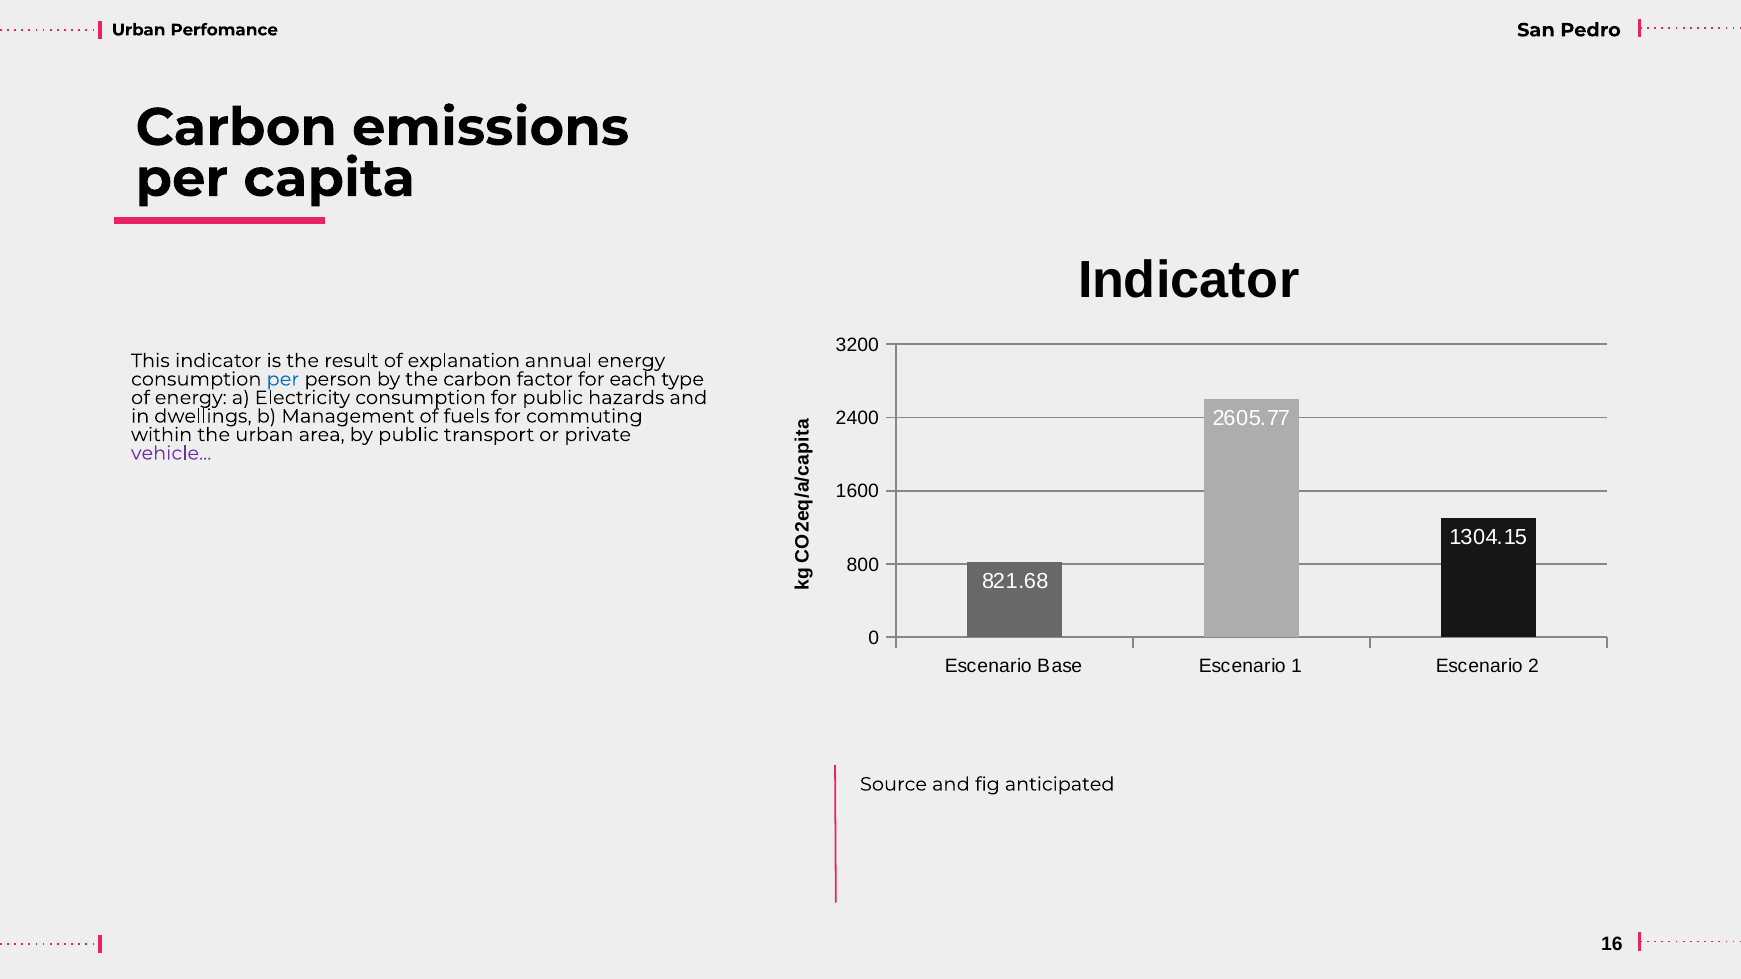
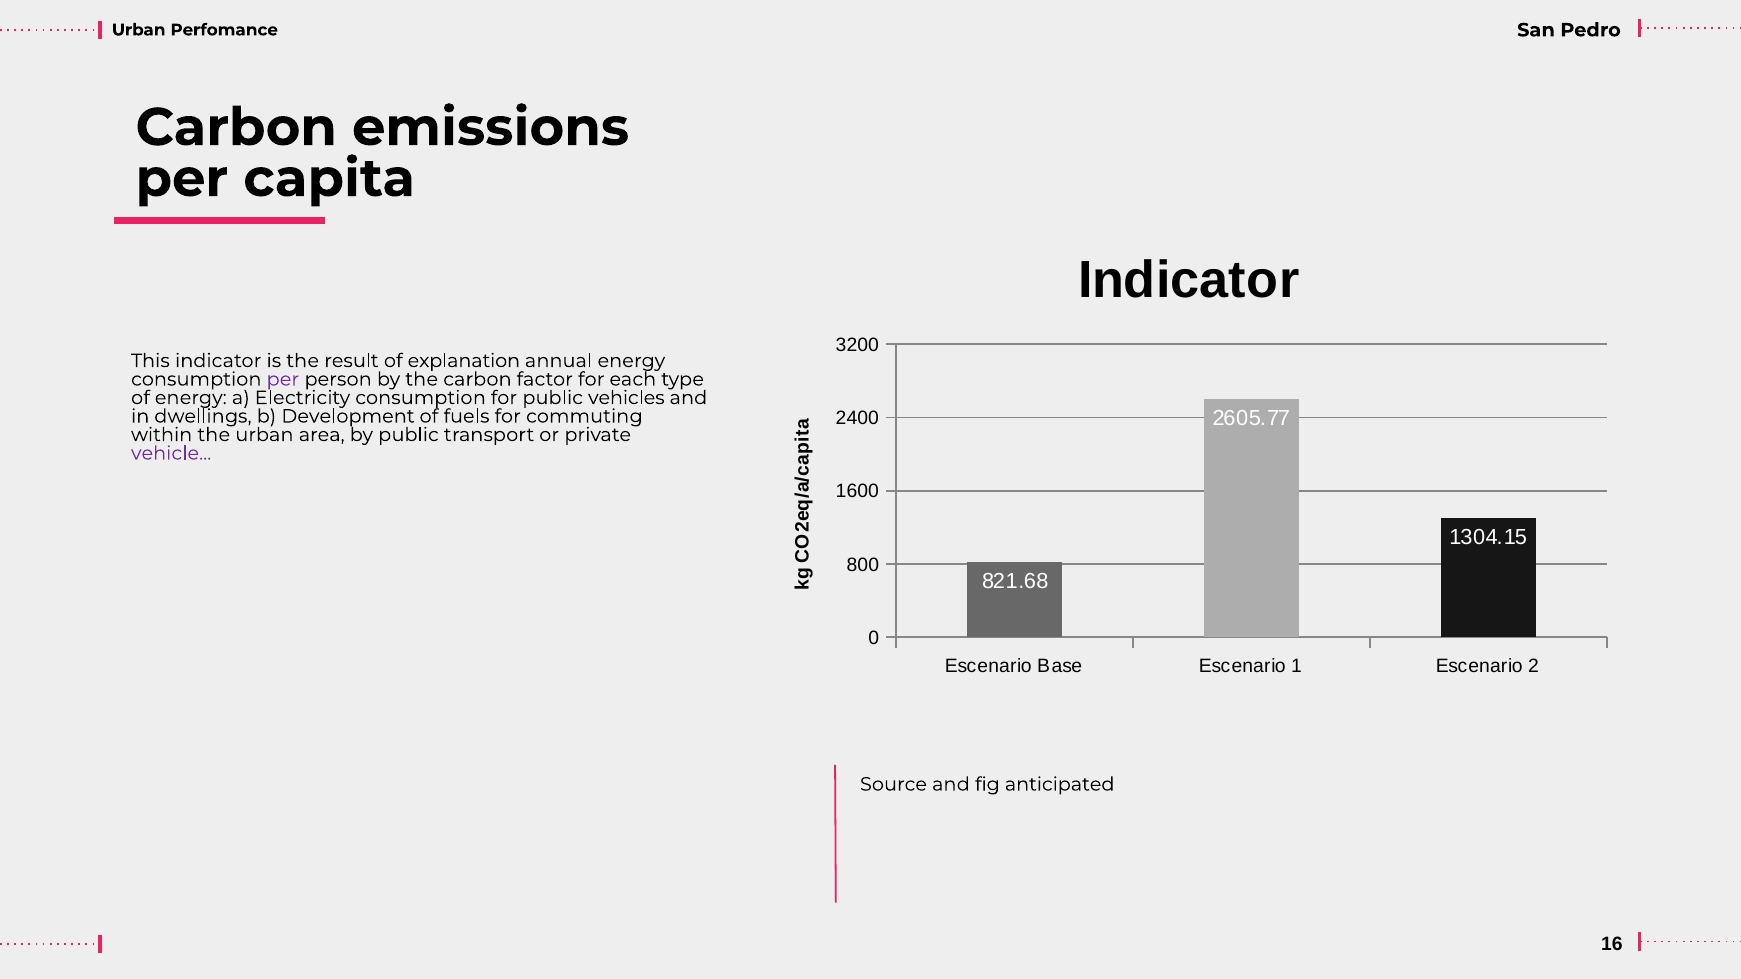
per colour: blue -> purple (283, 379)
hazards: hazards -> vehicles (626, 398)
Management: Management -> Development (348, 416)
